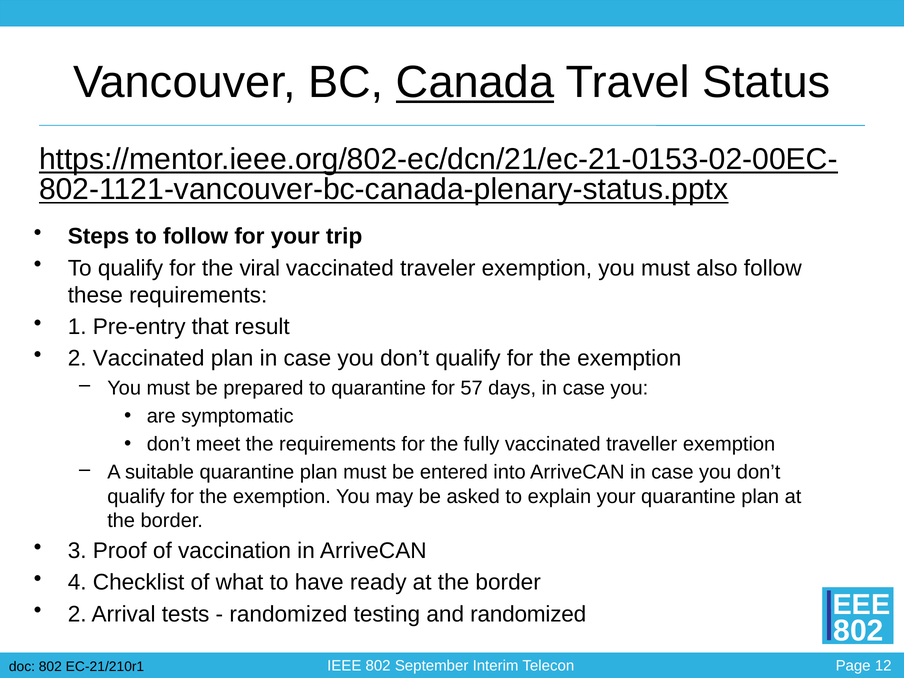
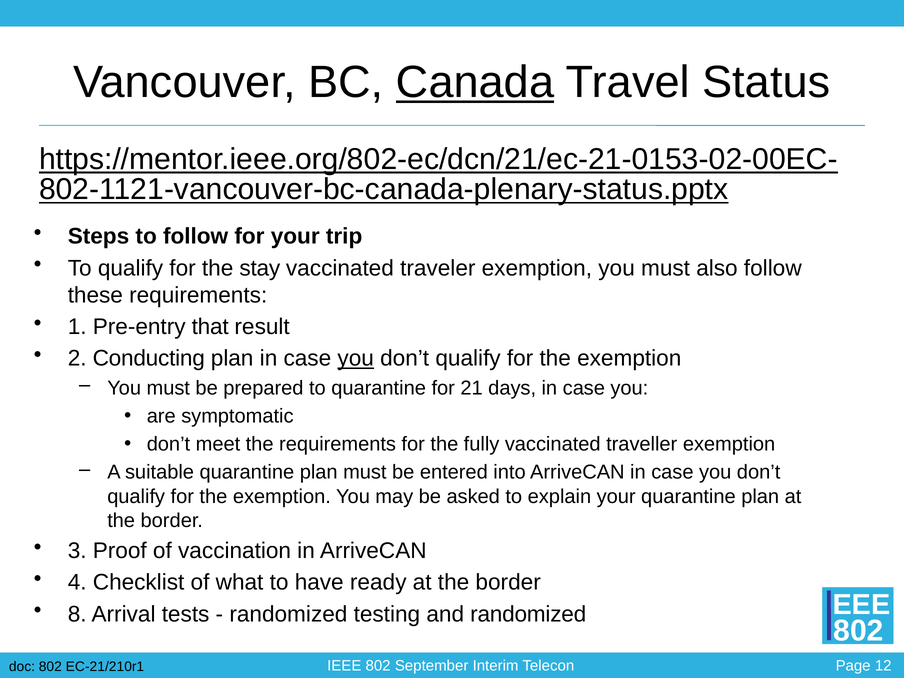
viral: viral -> stay (260, 268)
2 Vaccinated: Vaccinated -> Conducting (149, 359)
you underline: none -> present (356, 359)
57: 57 -> 21 (472, 388)
2: 2 -> 8 (77, 614)
